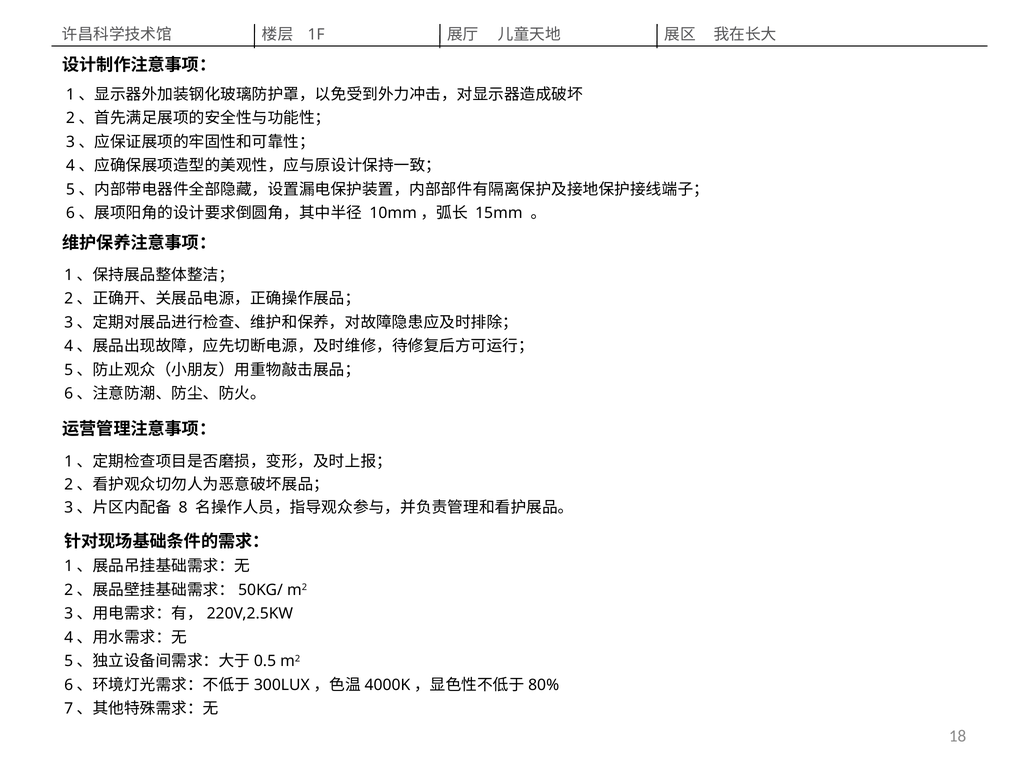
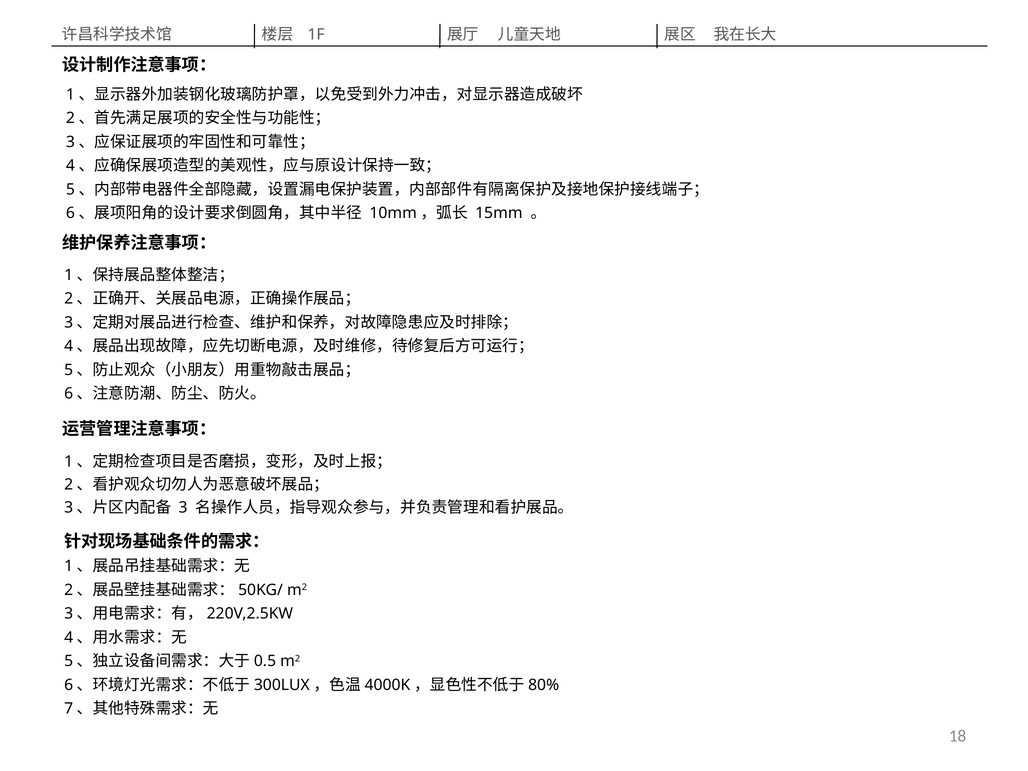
8: 8 -> 3 (183, 508)
